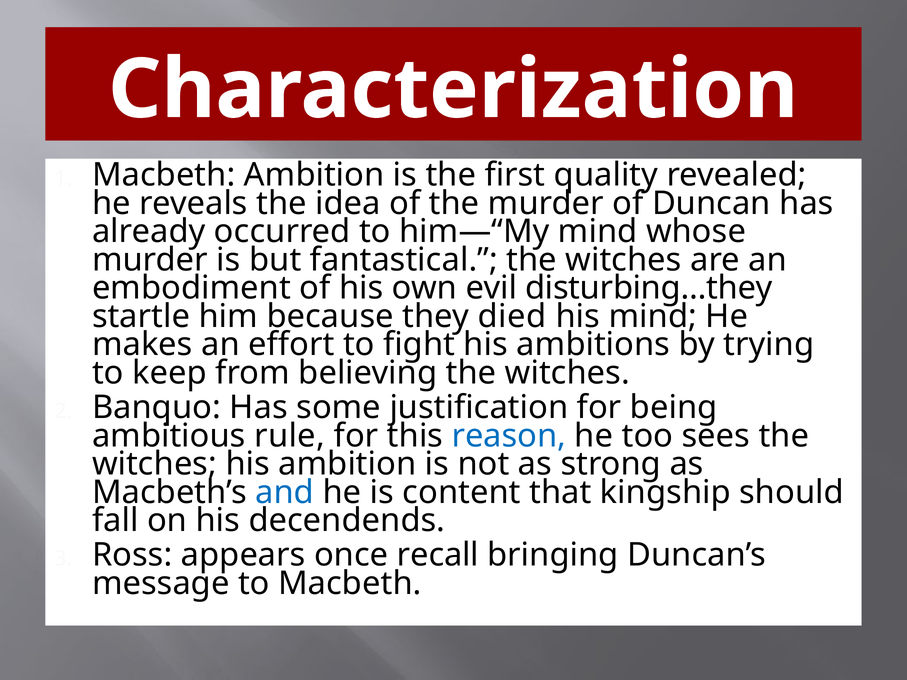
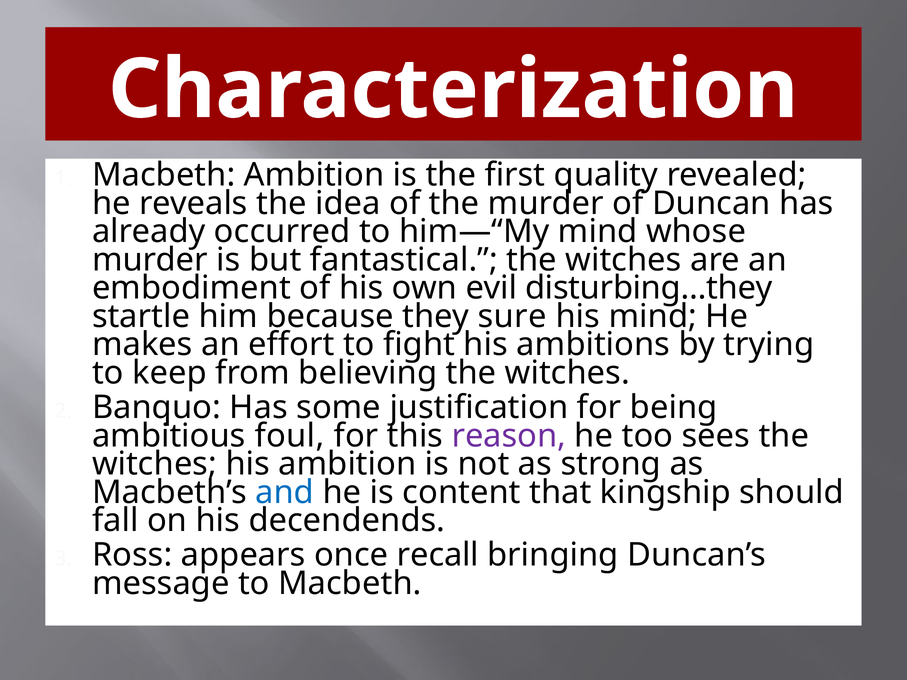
died: died -> sure (512, 316)
rule: rule -> foul (290, 436)
reason colour: blue -> purple (509, 436)
